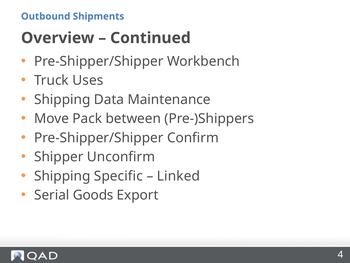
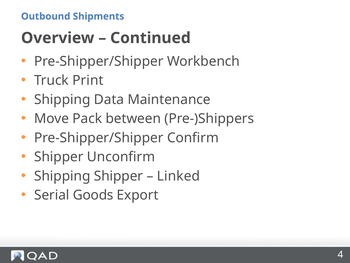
Uses: Uses -> Print (88, 80)
Shipping Specific: Specific -> Shipper (118, 176)
